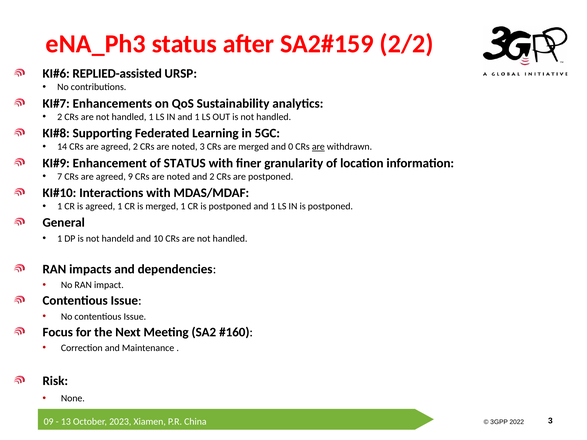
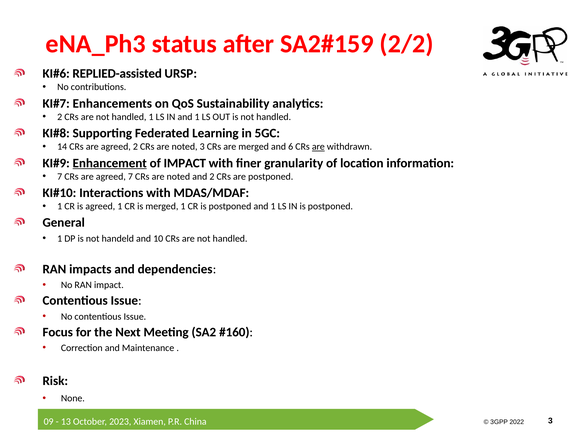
0: 0 -> 6 (291, 147)
Enhancement underline: none -> present (110, 163)
of STATUS: STATUS -> IMPACT (185, 163)
agreed 9: 9 -> 7 (130, 177)
